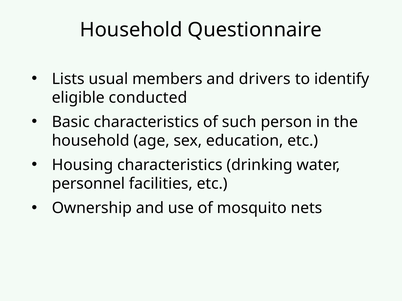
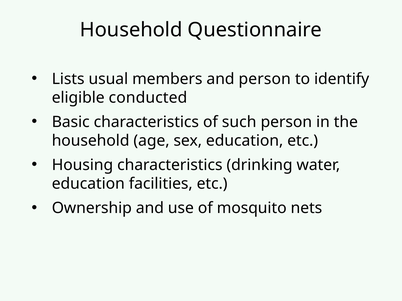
and drivers: drivers -> person (265, 79)
personnel: personnel -> education (88, 184)
